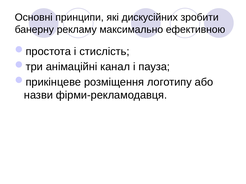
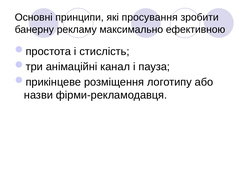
дискусійних: дискусійних -> просування (150, 17)
